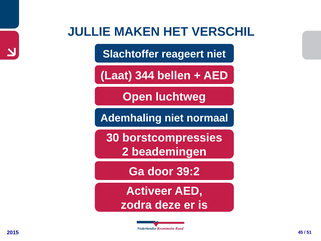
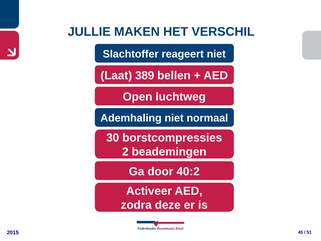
344: 344 -> 389 (145, 75)
39:2: 39:2 -> 40:2 (188, 171)
